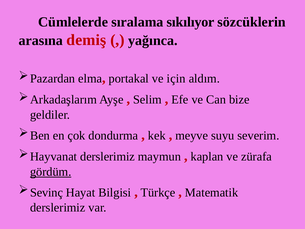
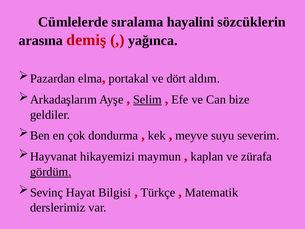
sıkılıyor: sıkılıyor -> hayalini (191, 22)
için: için -> dört (176, 78)
Selim underline: none -> present (147, 100)
Hayvanat derslerimiz: derslerimiz -> hikayemizi (108, 156)
